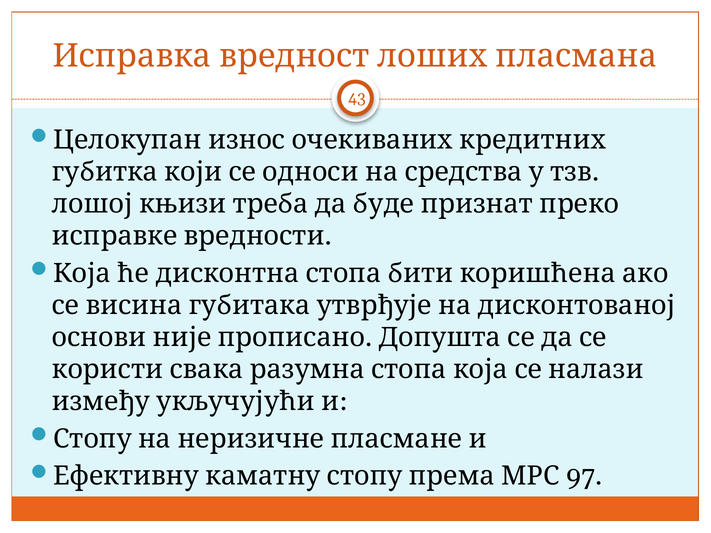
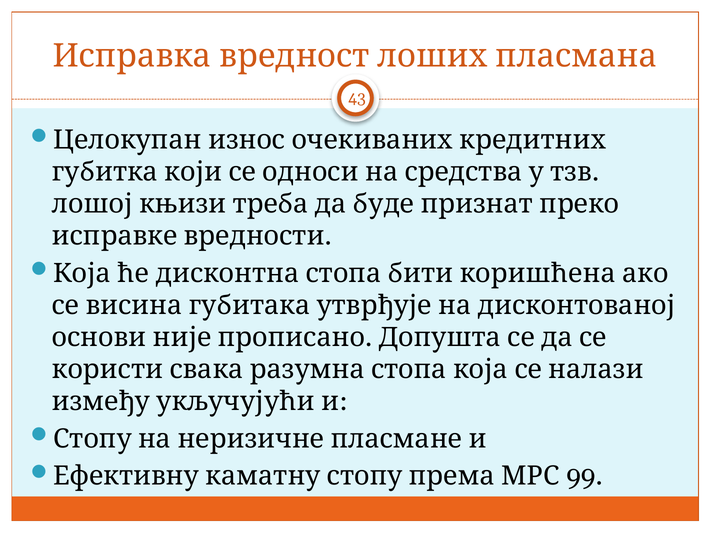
97: 97 -> 99 (585, 476)
